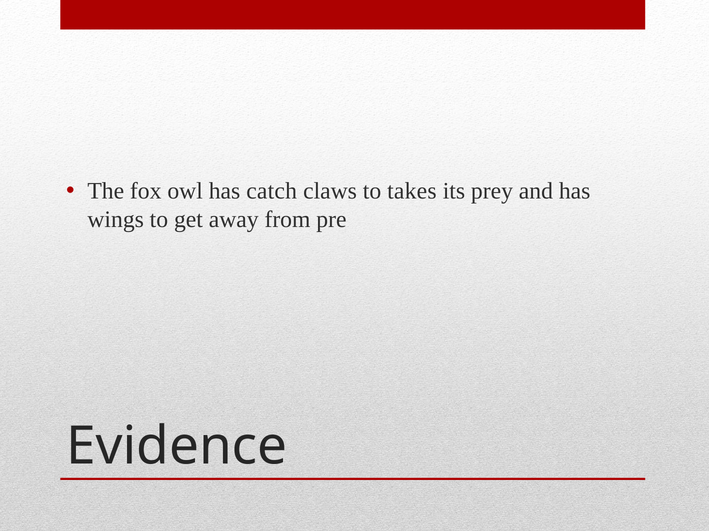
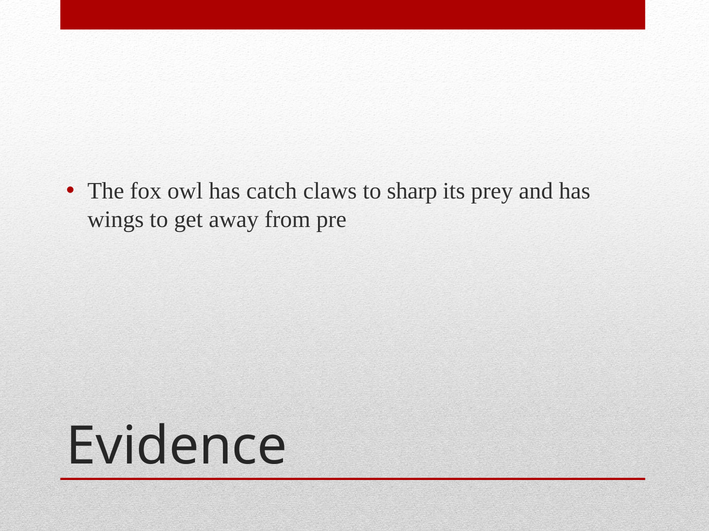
takes: takes -> sharp (412, 191)
